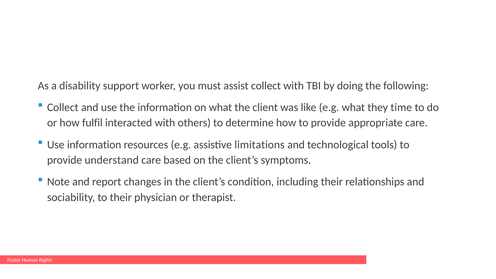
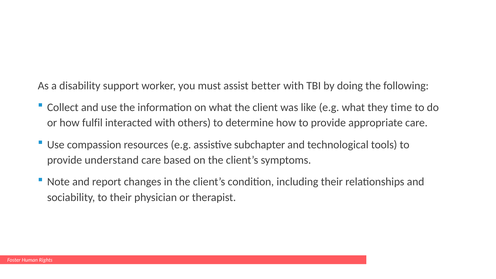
assist collect: collect -> better (266, 86)
Use information: information -> compassion (94, 145)
limitations: limitations -> subchapter (260, 145)
